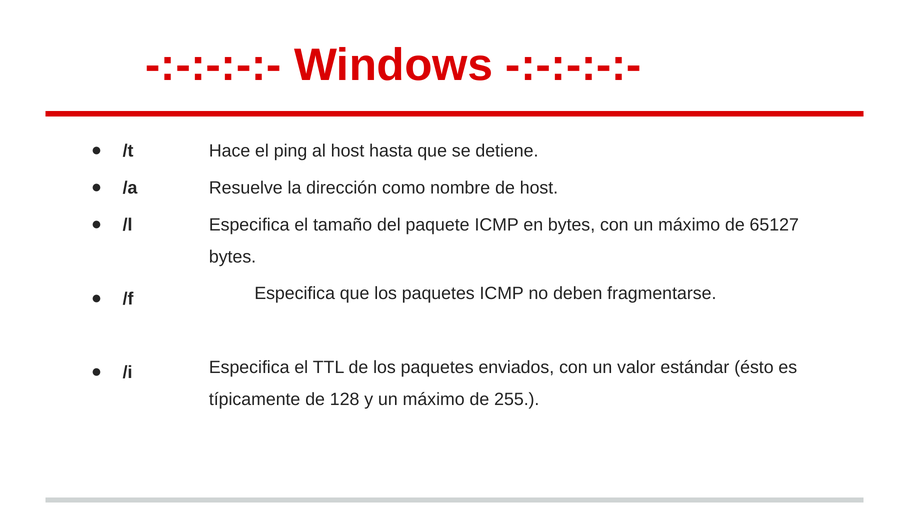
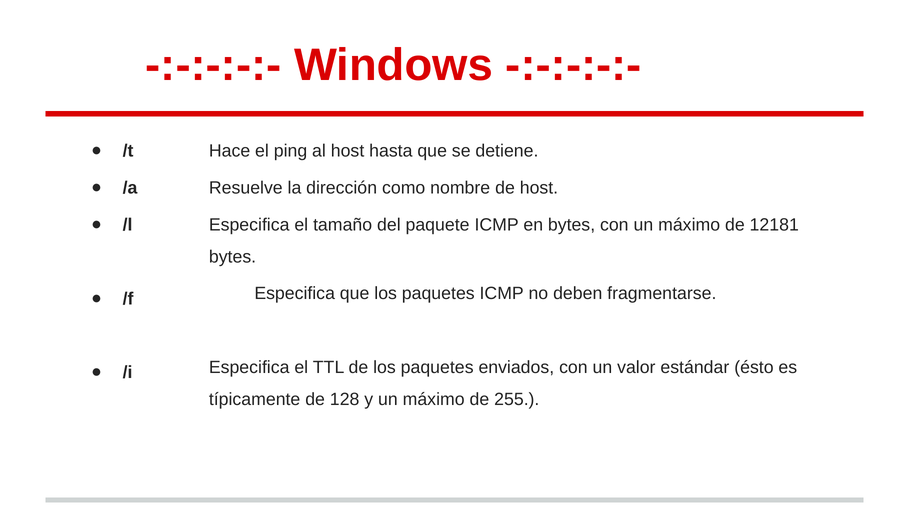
65127: 65127 -> 12181 (774, 225)
